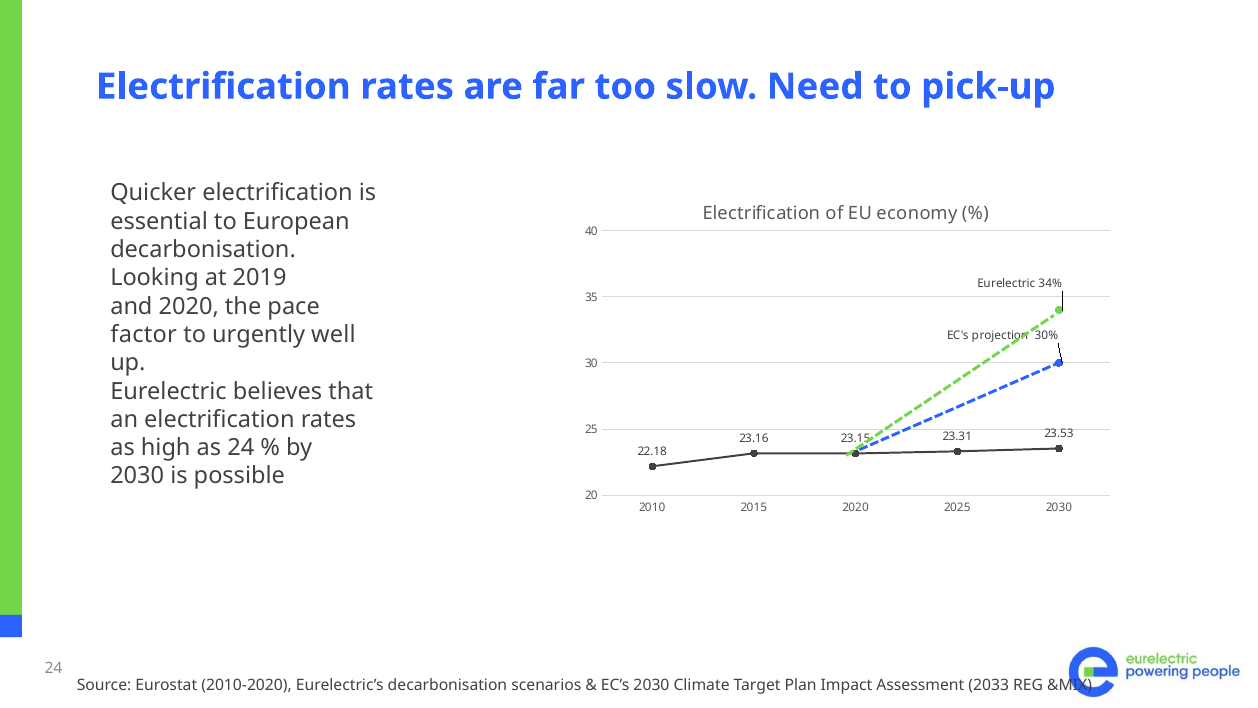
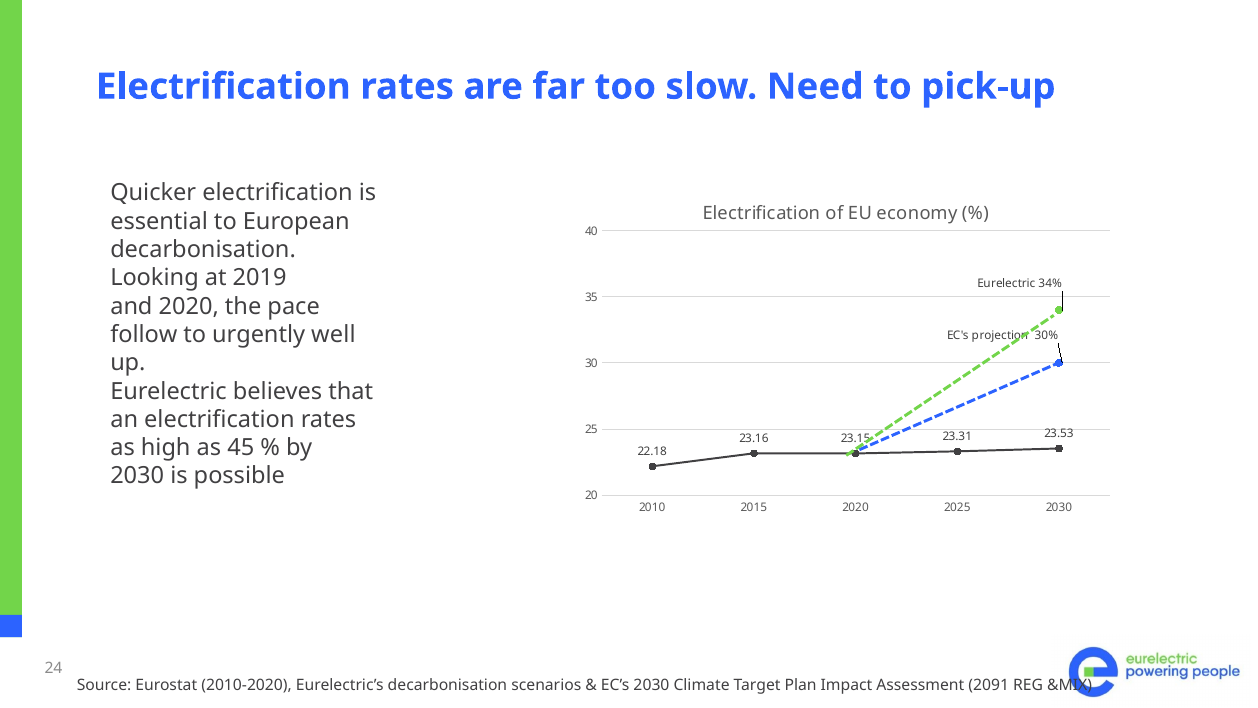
factor: factor -> follow (144, 334)
as 24: 24 -> 45 (241, 448)
2033: 2033 -> 2091 (989, 685)
